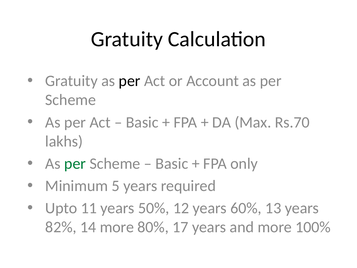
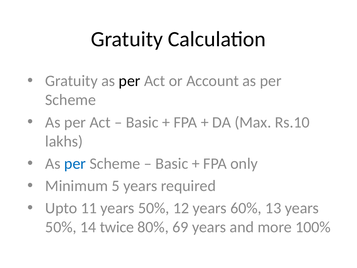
Rs.70: Rs.70 -> Rs.10 (292, 122)
per colour: green -> blue (75, 163)
82%: 82% -> 50% (61, 227)
14 more: more -> twice (117, 227)
17: 17 -> 69 (180, 227)
